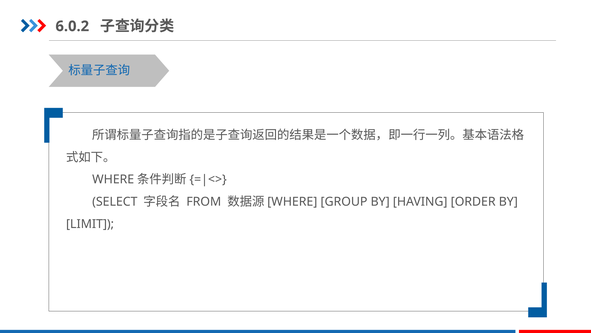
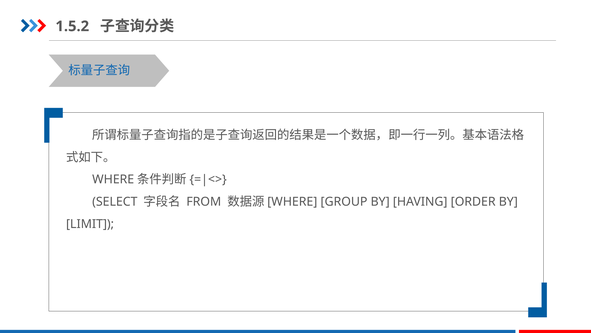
6.0.2: 6.0.2 -> 1.5.2 (72, 26)
